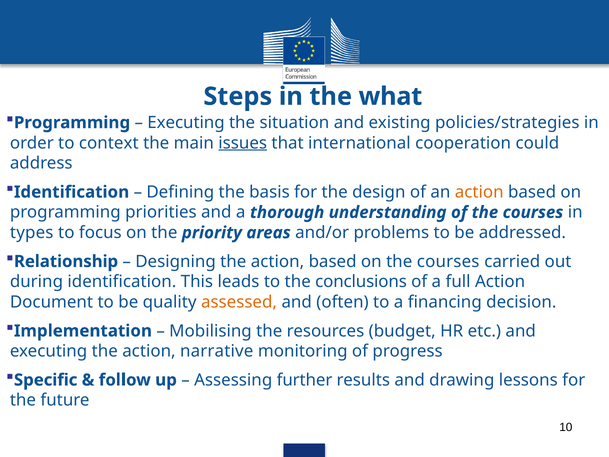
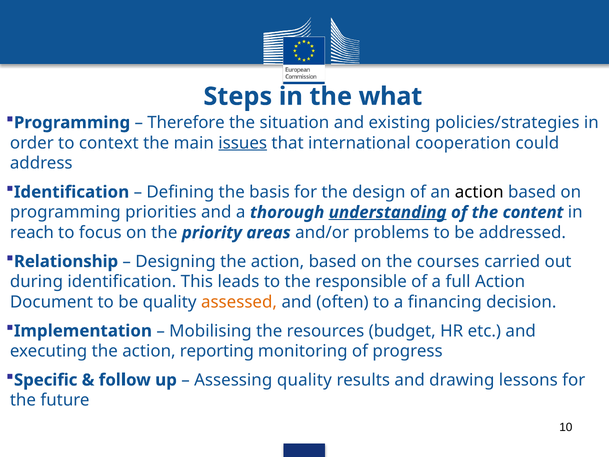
Executing: Executing -> Therefore (186, 123)
action colour: orange -> black (479, 192)
understanding underline: none -> present (388, 212)
of the courses: courses -> content (533, 212)
types: types -> reach (32, 233)
conclusions: conclusions -> responsible (361, 282)
narrative: narrative -> reporting (217, 351)
Assessing further: further -> quality (304, 380)
